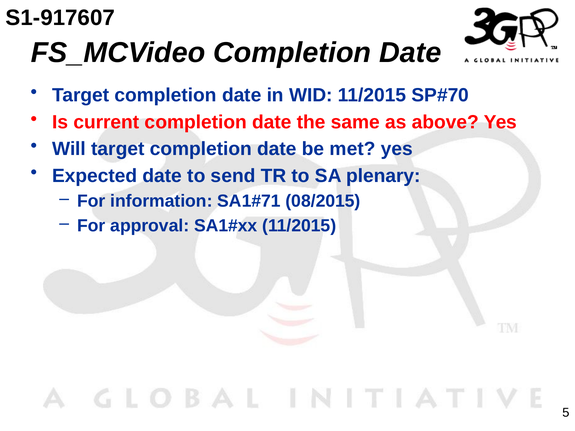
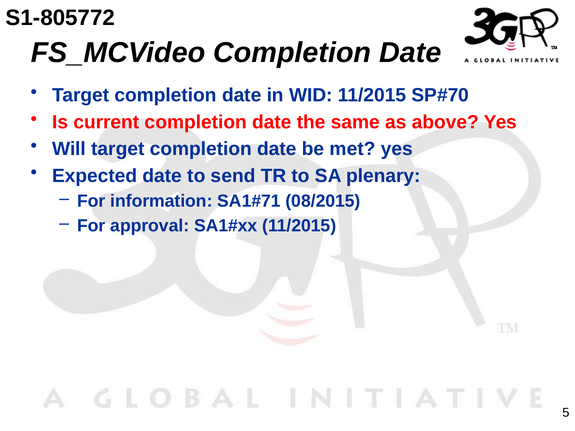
S1-917607: S1-917607 -> S1-805772 (60, 18)
